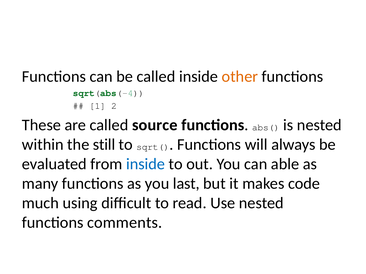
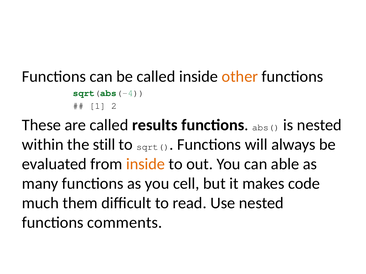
source: source -> results (155, 125)
inside colour: blue -> orange (146, 164)
last: last -> cell (186, 184)
using: using -> them (80, 203)
